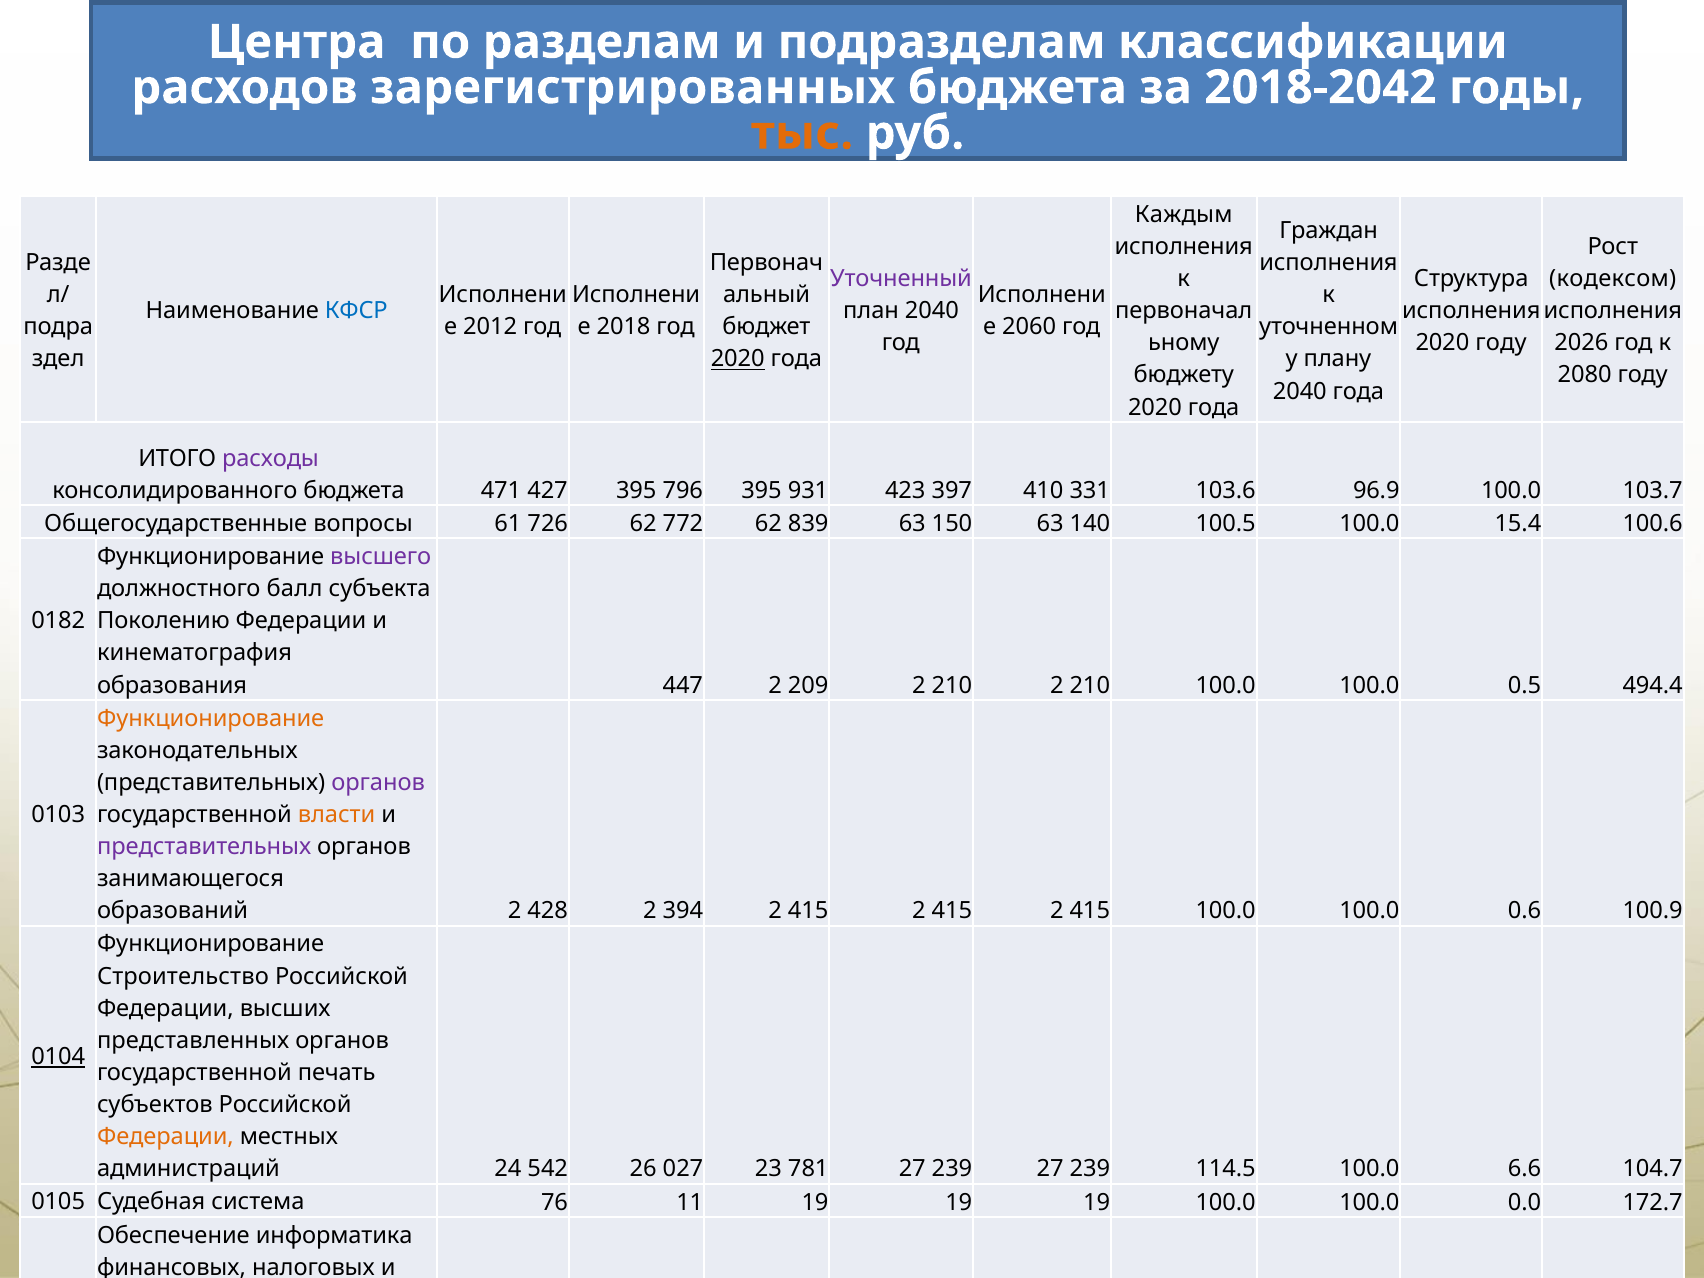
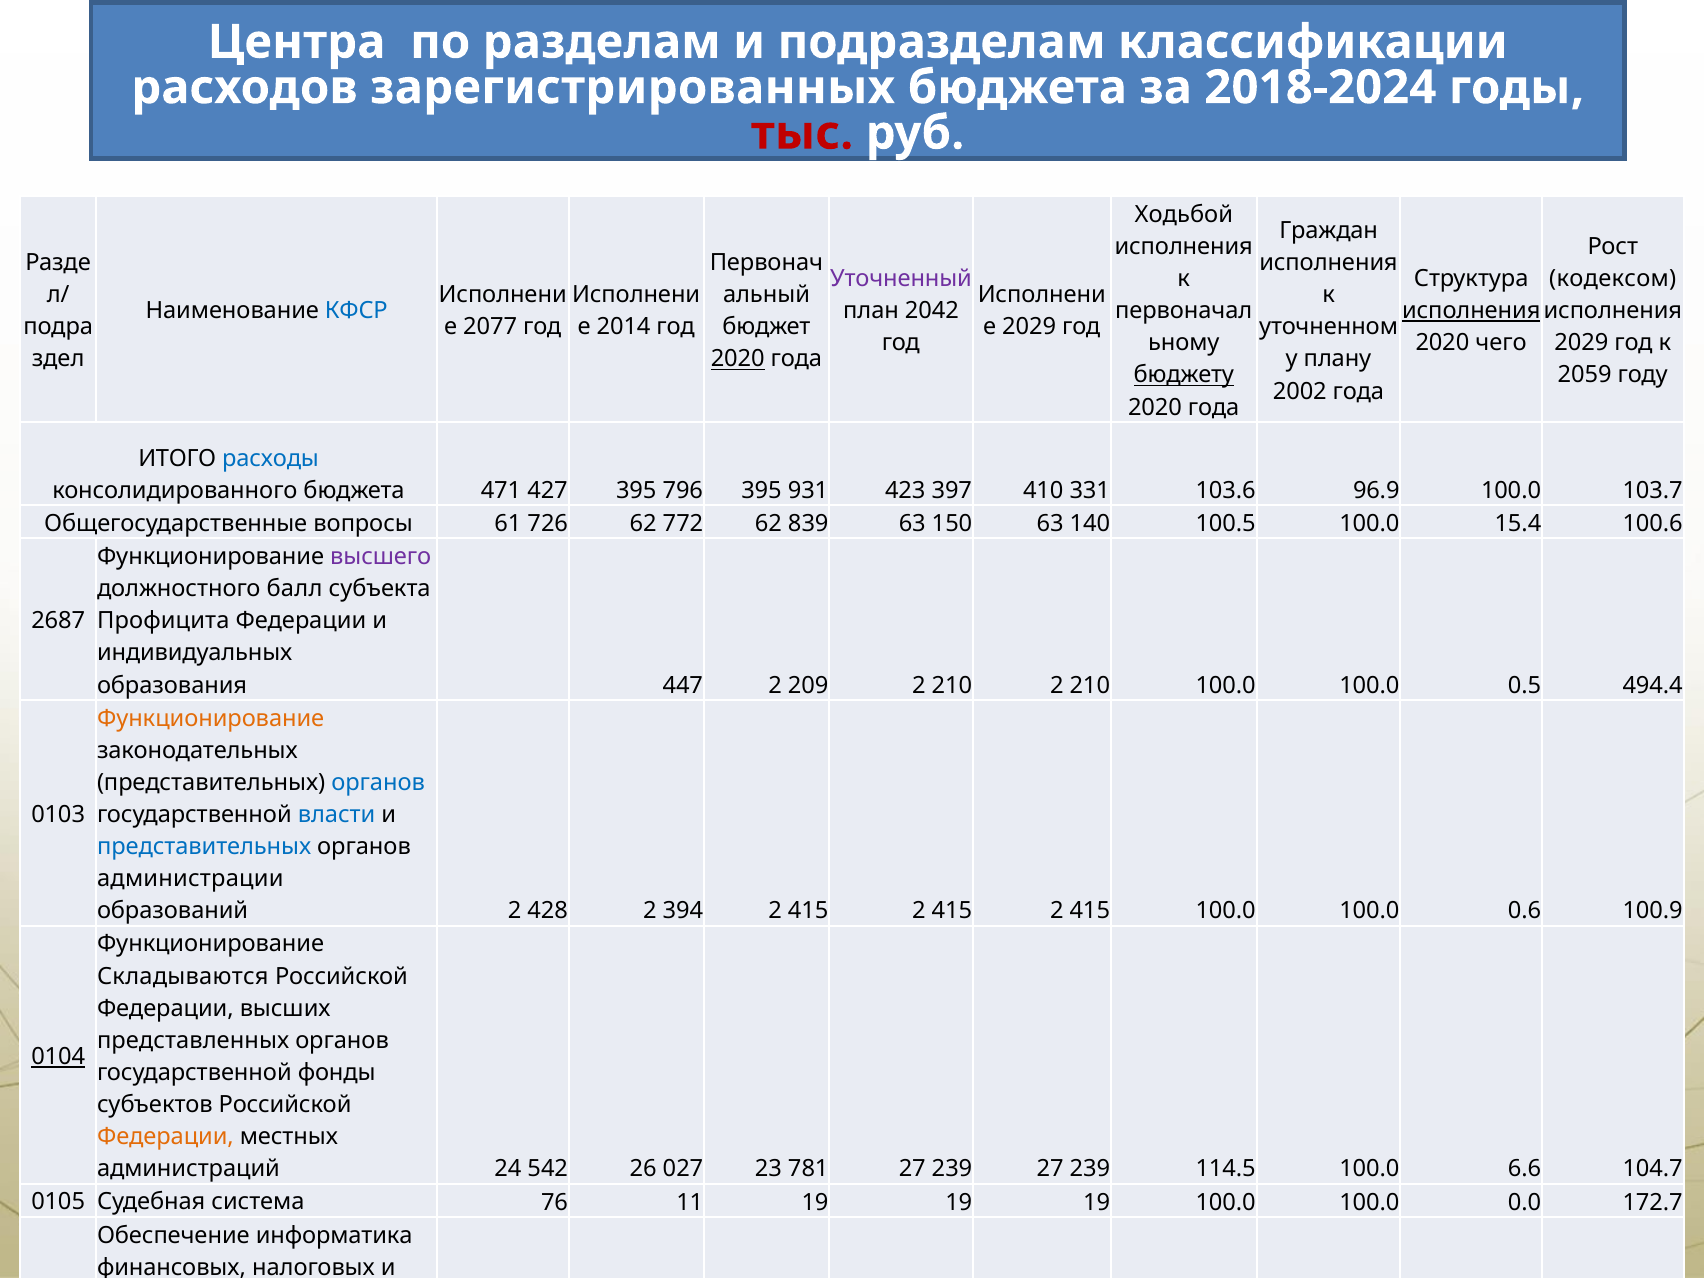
2018-2042: 2018-2042 -> 2018-2024 (1320, 88)
тыс colour: orange -> red (802, 133)
Каждым: Каждым -> Ходьбой (1184, 215)
план 2040: 2040 -> 2042 (932, 311)
исполнения underline: none -> present (1471, 311)
2012: 2012 -> 2077 (490, 327)
2018: 2018 -> 2014 (624, 327)
2060: 2060 -> 2029 (1029, 327)
2020 году: году -> чего (1501, 343)
2026: 2026 -> 2029 (1581, 343)
бюджету underline: none -> present (1184, 375)
2080: 2080 -> 2059 (1585, 375)
2040: 2040 -> 2002 (1300, 391)
расходы colour: purple -> blue (271, 458)
0182: 0182 -> 2687 (58, 621)
Поколению: Поколению -> Профицита (163, 621)
кинематография: кинематография -> индивидуальных (195, 653)
органов colour: purple -> blue (378, 783)
власти colour: orange -> blue (337, 815)
представительных colour: purple -> blue (204, 847)
занимающегося: занимающегося -> администрации (190, 879)
Строительство: Строительство -> Складываются (183, 976)
печать: печать -> фонды (337, 1073)
